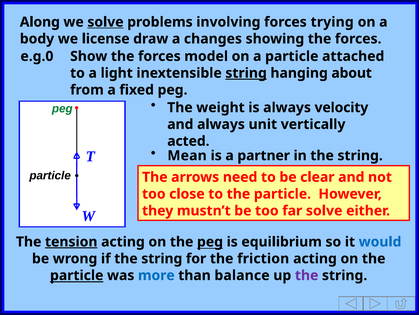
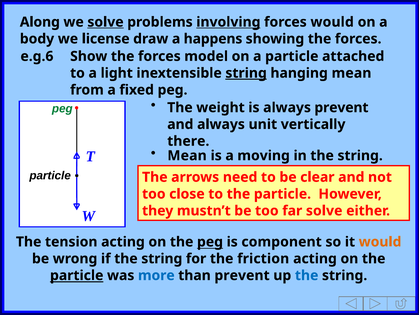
involving underline: none -> present (228, 22)
forces trying: trying -> would (332, 22)
changes: changes -> happens (213, 39)
e.g.0: e.g.0 -> e.g.6 (37, 56)
hanging about: about -> mean (351, 73)
always velocity: velocity -> prevent (341, 107)
acted: acted -> there (188, 141)
partner: partner -> moving (264, 155)
tension underline: present -> none (71, 241)
equilibrium: equilibrium -> component (282, 241)
would colour: blue -> orange (380, 241)
than balance: balance -> prevent (242, 275)
the colour: purple -> blue (307, 275)
